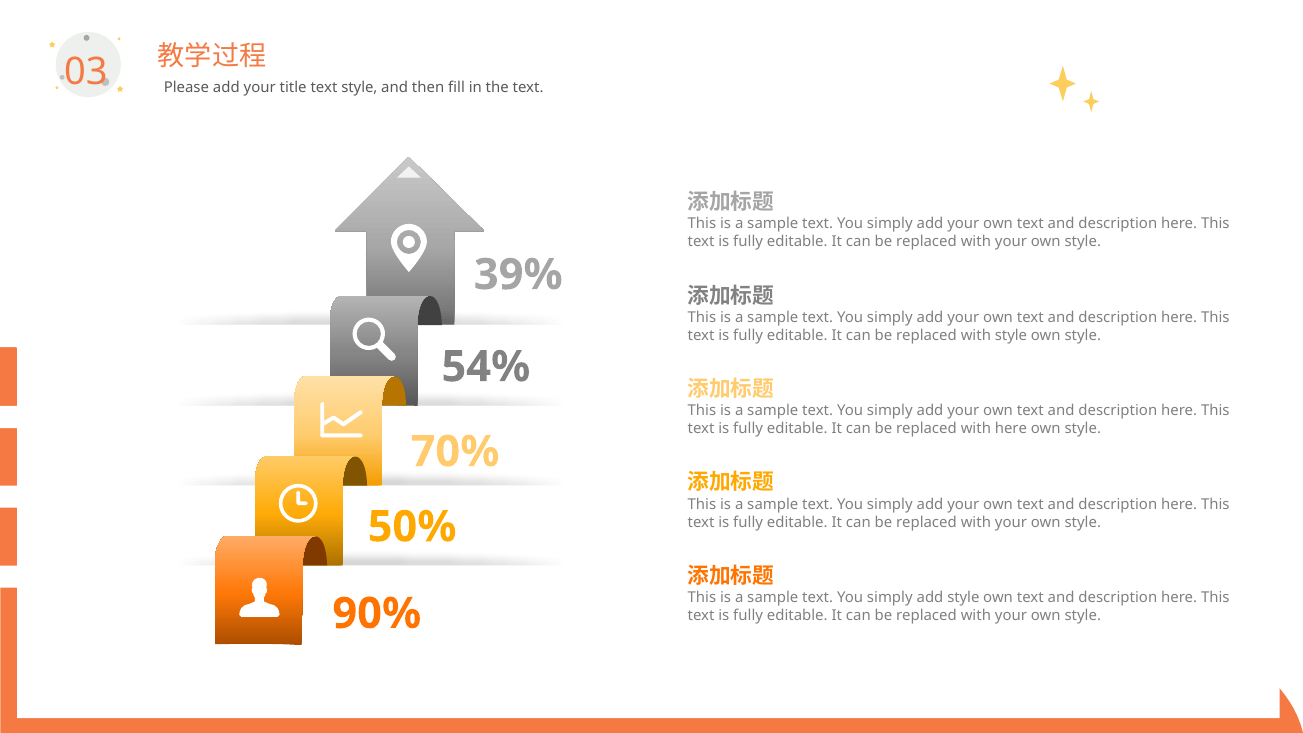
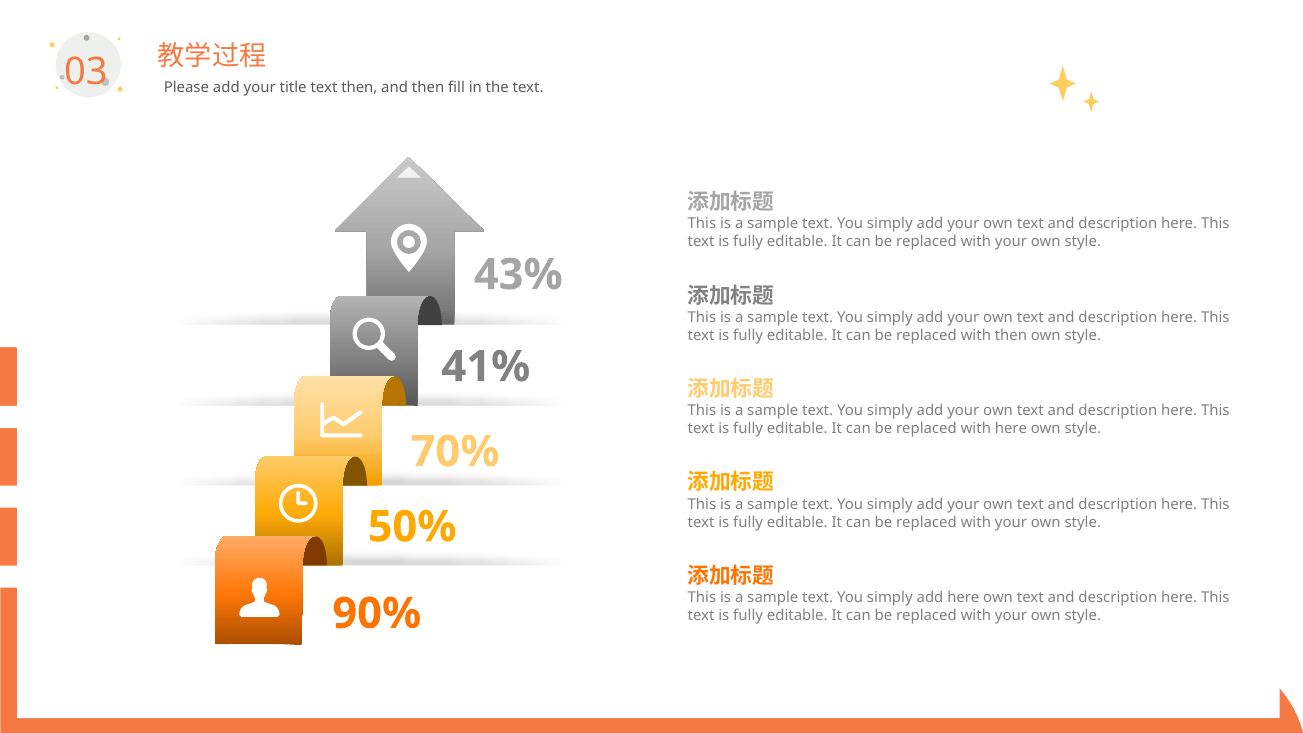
text style: style -> then (359, 88)
39%: 39% -> 43% (518, 275)
with style: style -> then (1011, 335)
54%: 54% -> 41% (486, 367)
add style: style -> here (963, 598)
